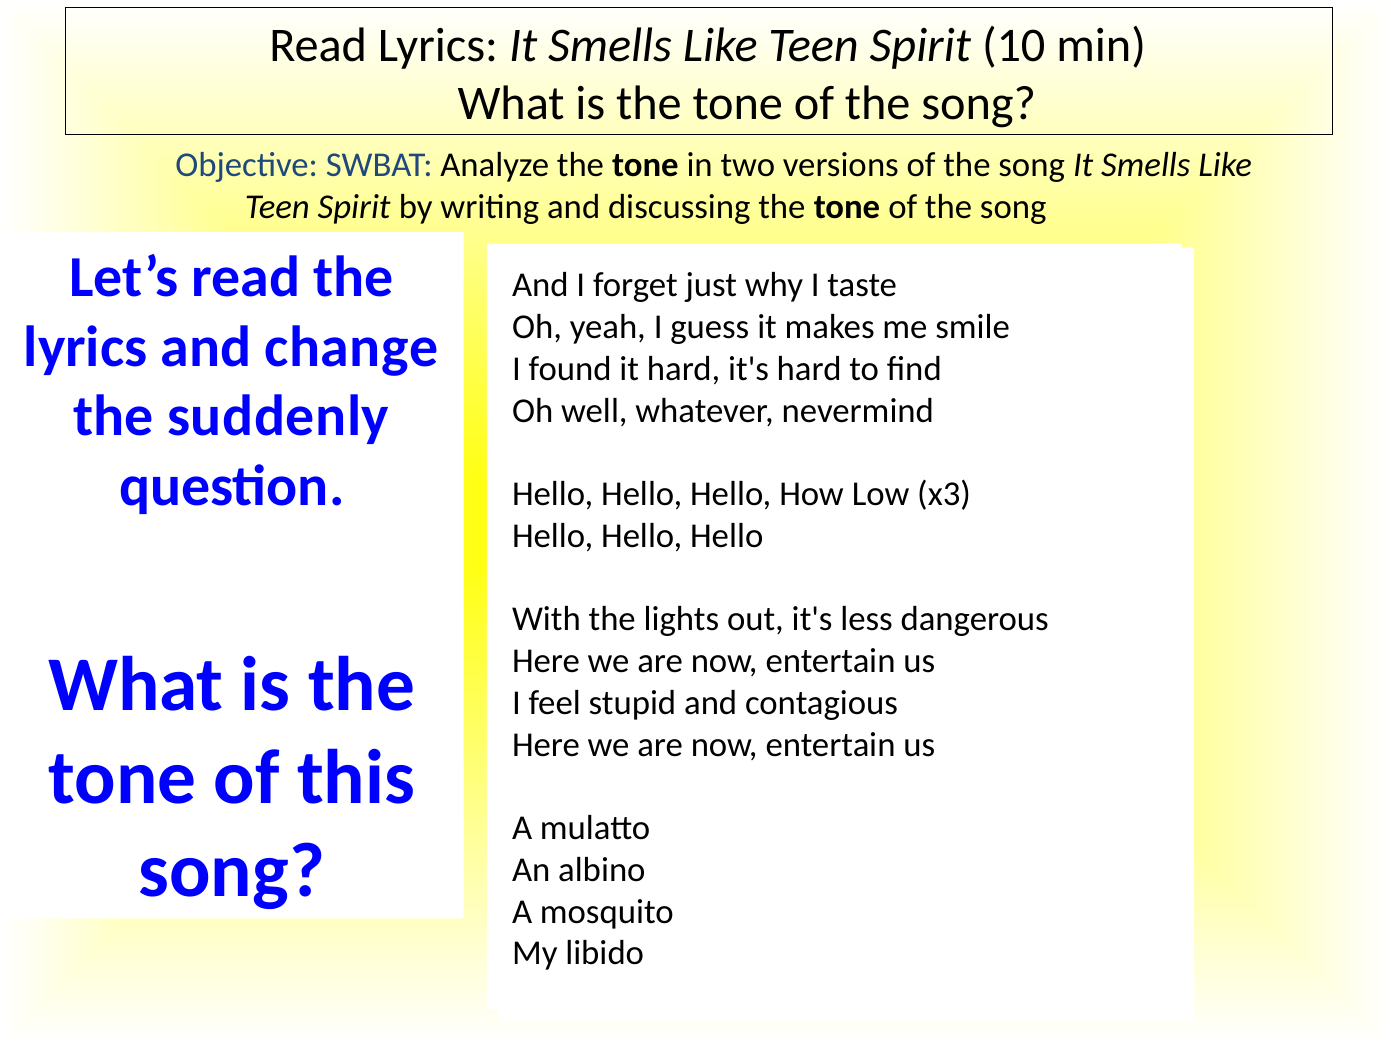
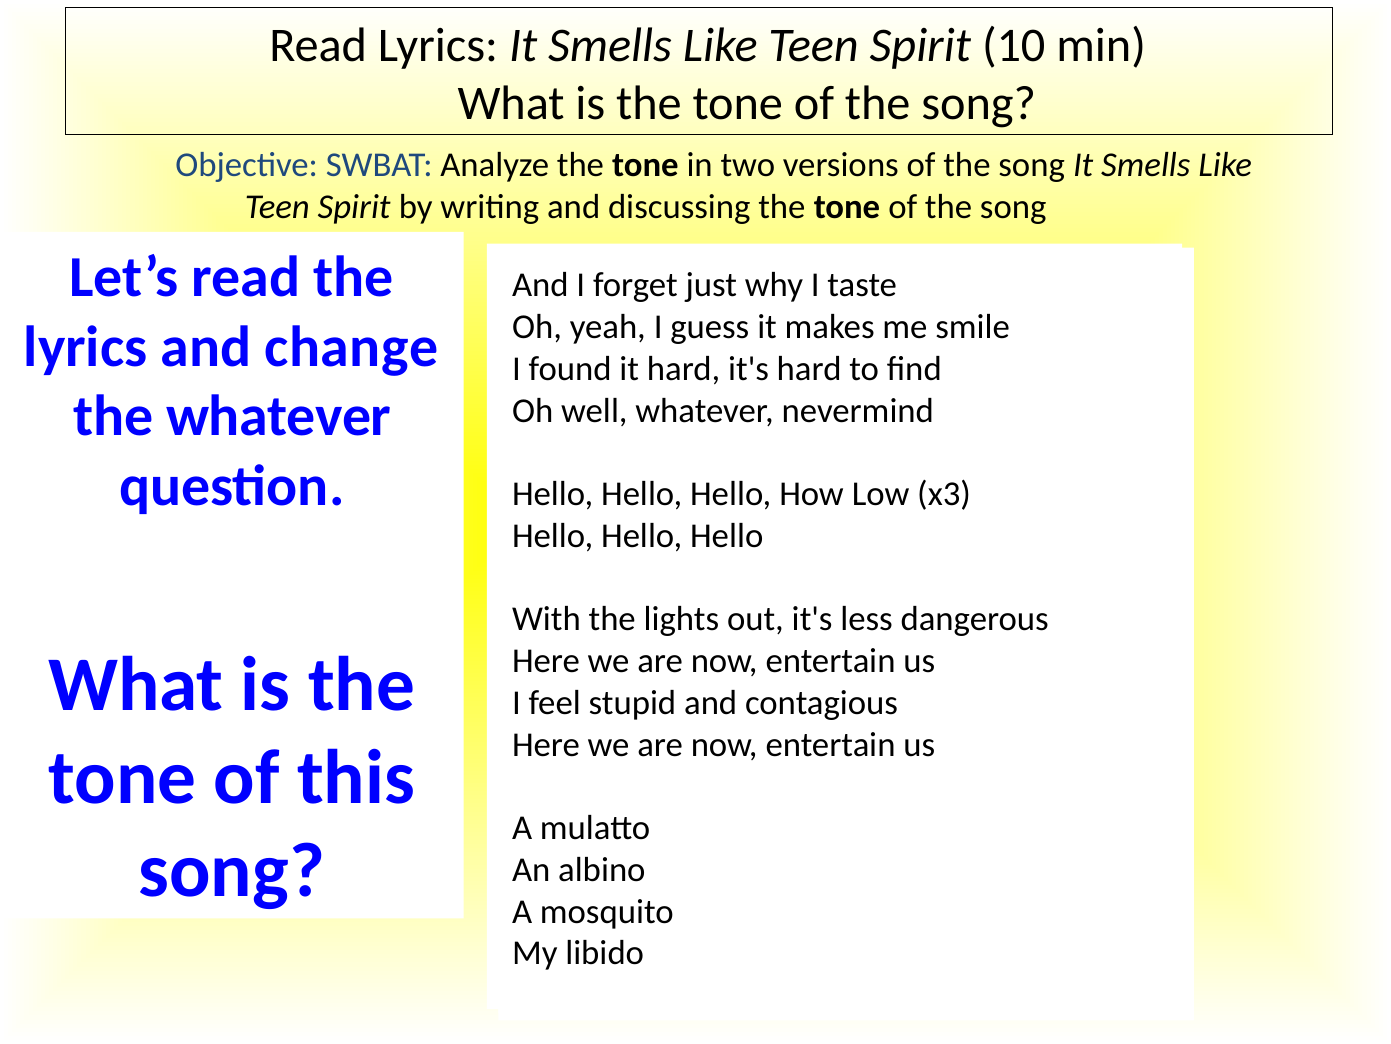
the suddenly: suddenly -> whatever (279, 417)
